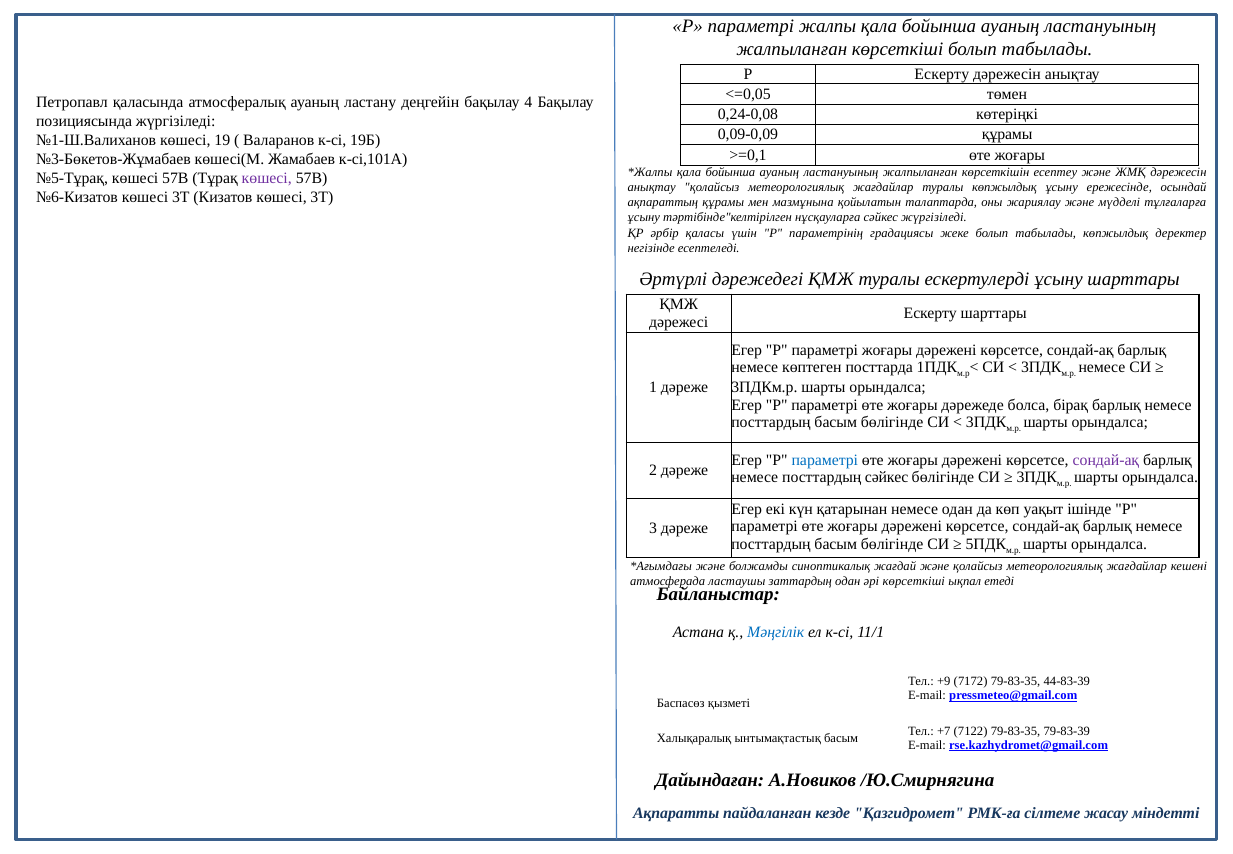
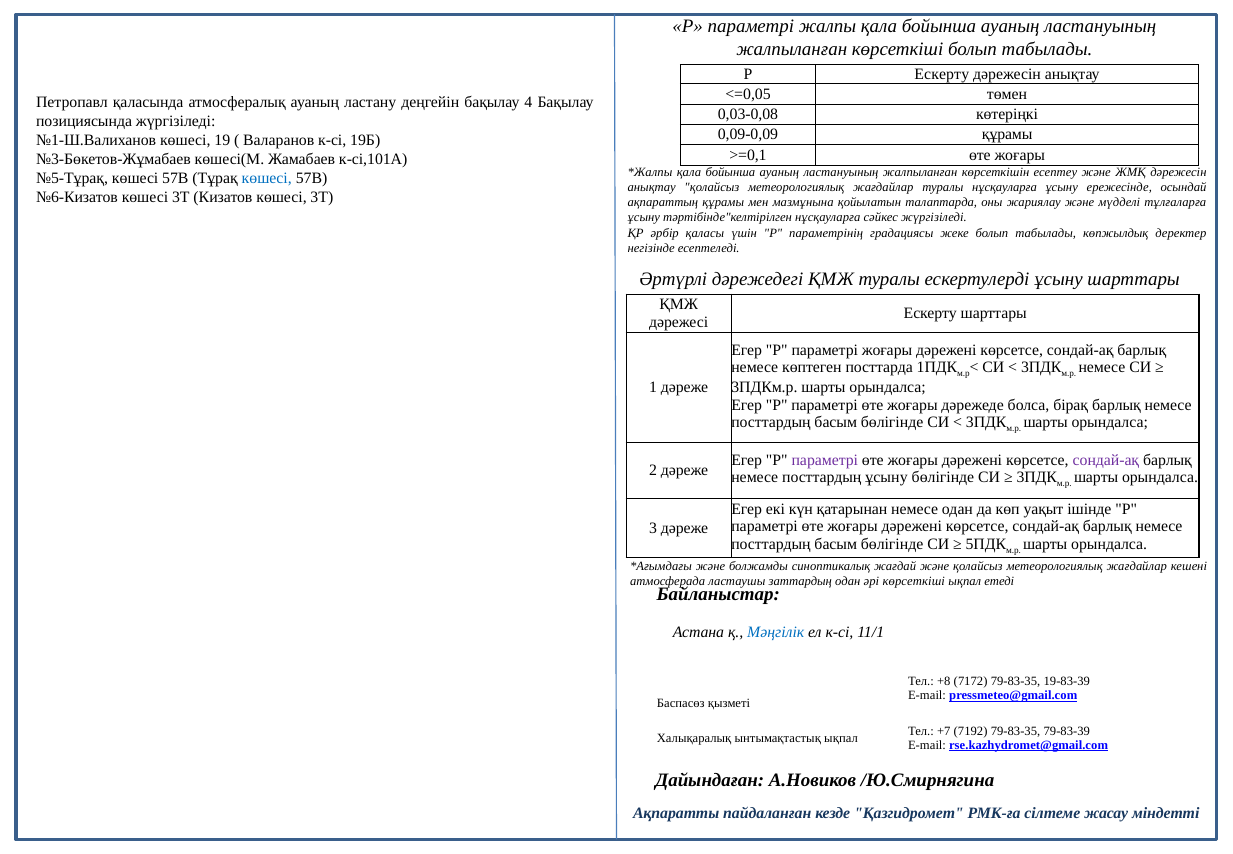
0,24-0,08: 0,24-0,08 -> 0,03-0,08 (748, 114)
көшесі colour: purple -> blue (267, 178)
туралы көпжылдық: көпжылдық -> нұсқауларға (1004, 187)
параметрі colour: blue -> purple (825, 460)
посттардың сәйкес: сәйкес -> ұсыну (886, 478)
+9: +9 -> +8 (944, 681)
44-83-39: 44-83-39 -> 19-83-39 (1067, 681)
7122: 7122 -> 7192 (971, 731)
ынтымақтастық басым: басым -> ықпал (841, 738)
